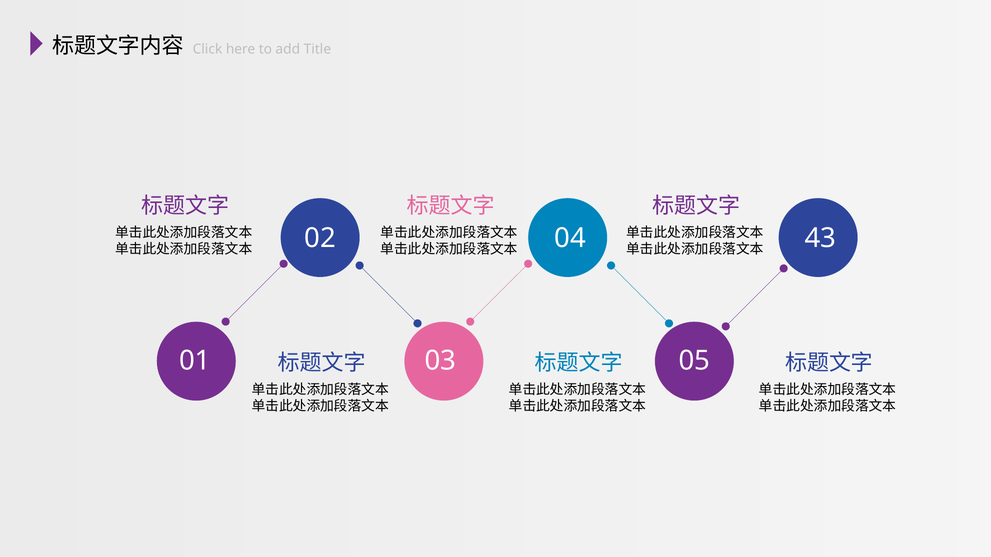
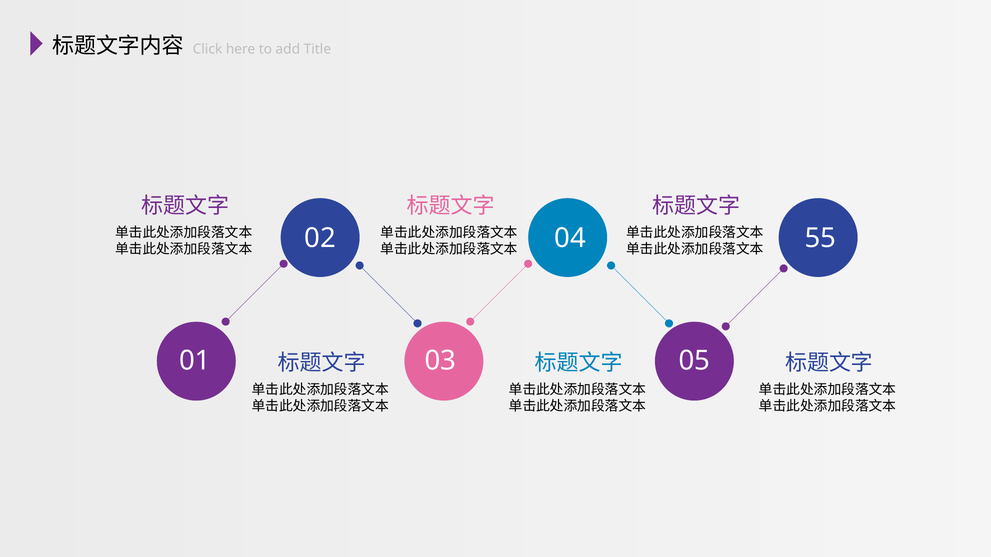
43: 43 -> 55 (820, 238)
